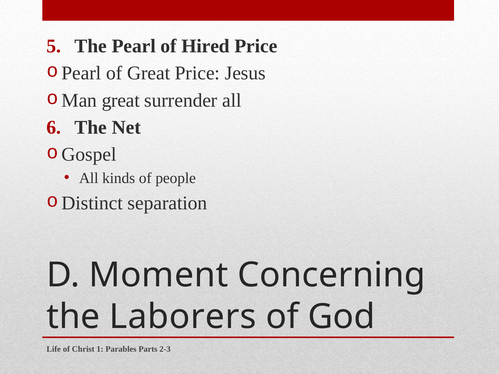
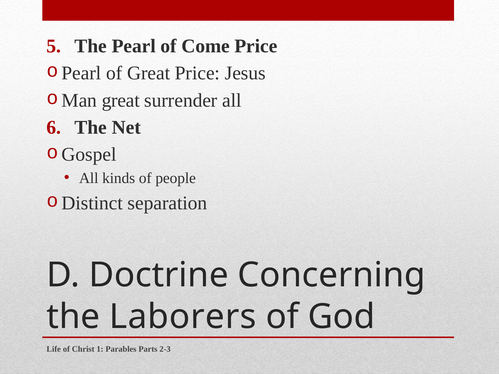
Hired: Hired -> Come (206, 46)
Moment: Moment -> Doctrine (159, 275)
